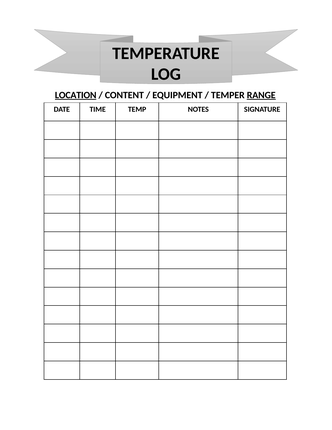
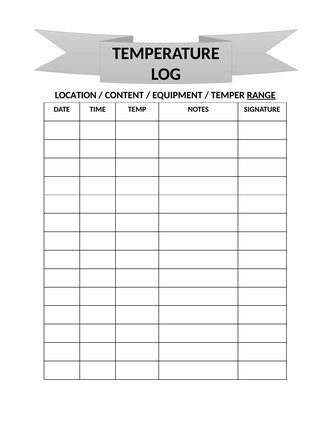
LOCATION underline: present -> none (76, 95)
